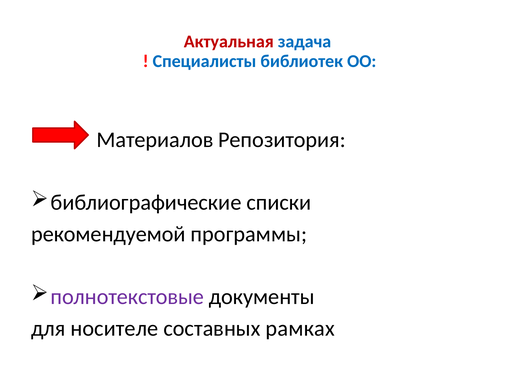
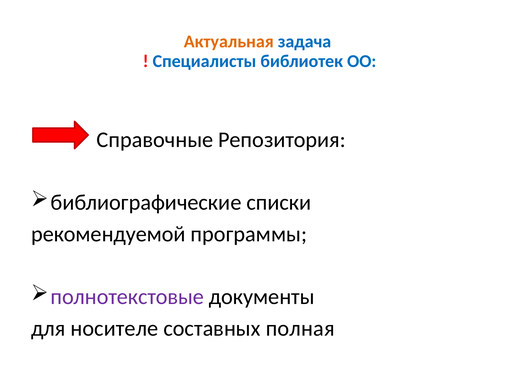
Актуальная colour: red -> orange (229, 42)
Материалов: Материалов -> Справочные (155, 140)
рамках: рамках -> полная (300, 328)
